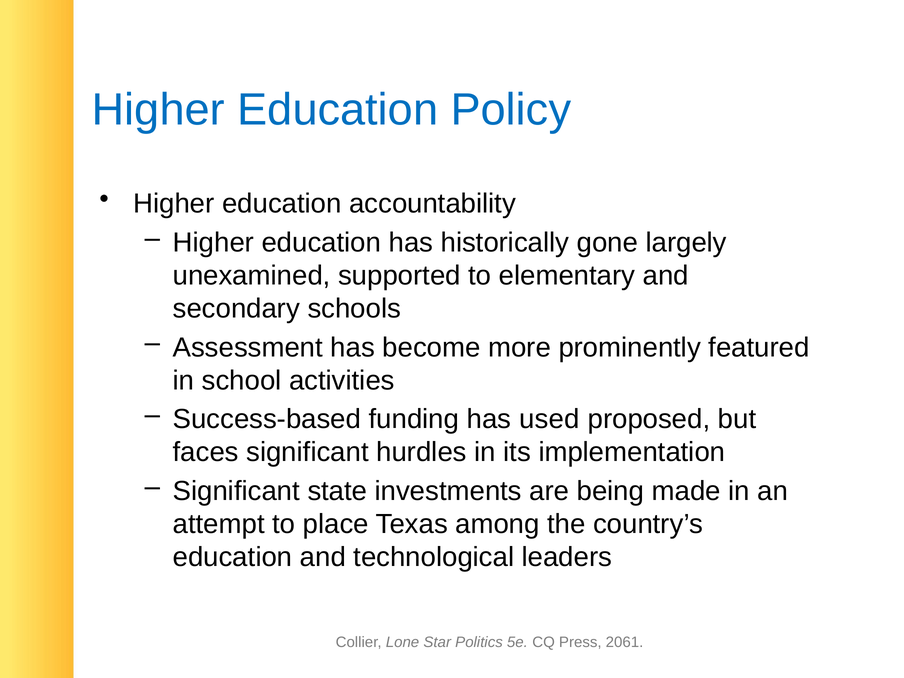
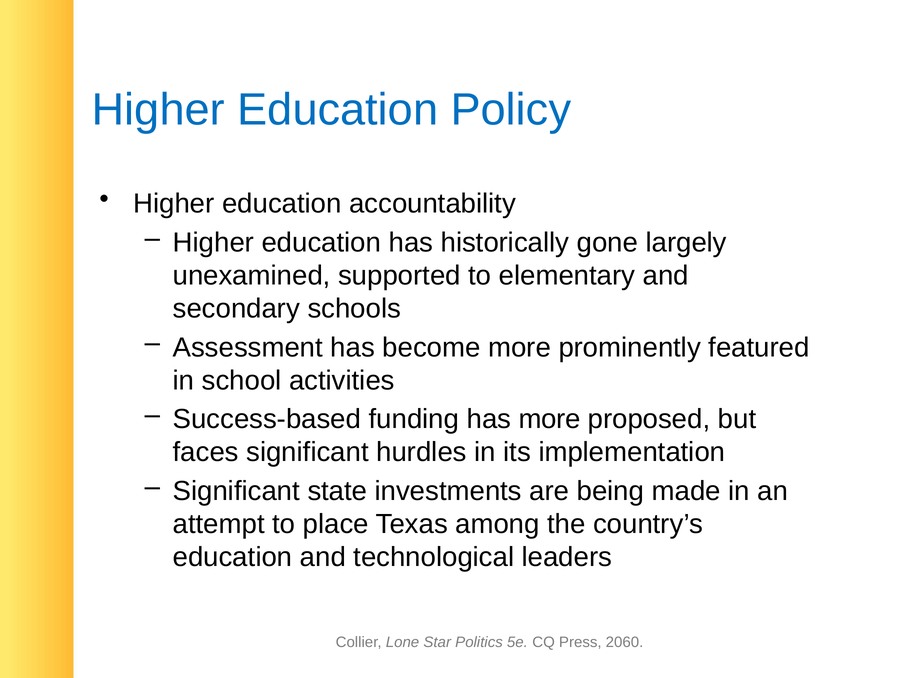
has used: used -> more (550, 419)
2061: 2061 -> 2060 (625, 643)
